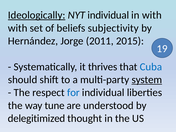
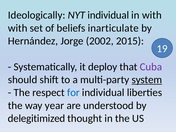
Ideologically underline: present -> none (37, 15)
subjectivity: subjectivity -> inarticulate (113, 28)
2011: 2011 -> 2002 (100, 41)
thrives: thrives -> deploy (103, 67)
Cuba colour: blue -> purple (151, 67)
tune: tune -> year (54, 105)
